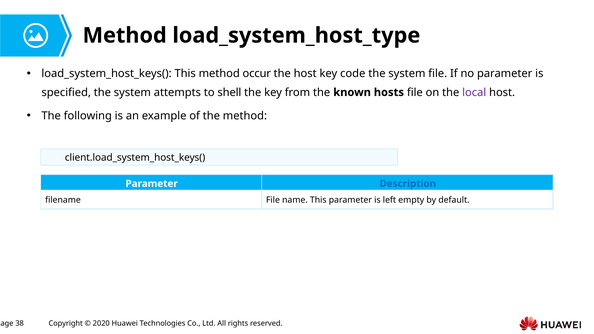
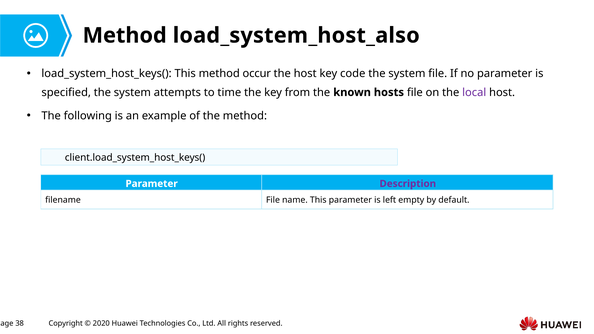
load_system_host_type: load_system_host_type -> load_system_host_also (296, 35)
shell: shell -> time (229, 92)
Description colour: blue -> purple (408, 184)
